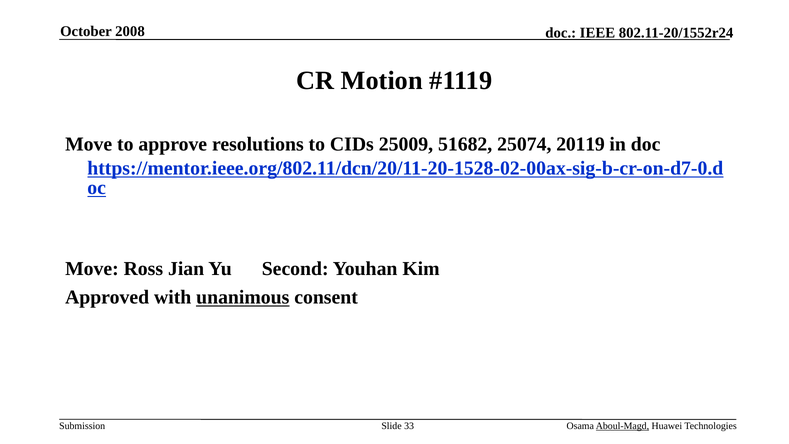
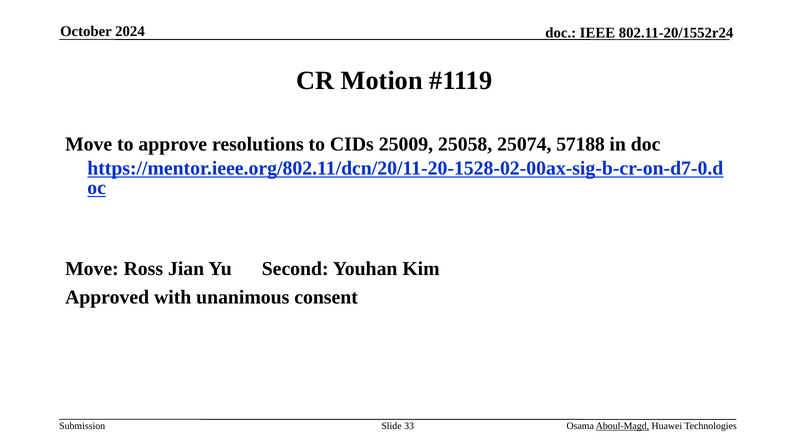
2008: 2008 -> 2024 (130, 31)
51682: 51682 -> 25058 (465, 144)
20119: 20119 -> 57188 (581, 144)
unanimous underline: present -> none (243, 297)
